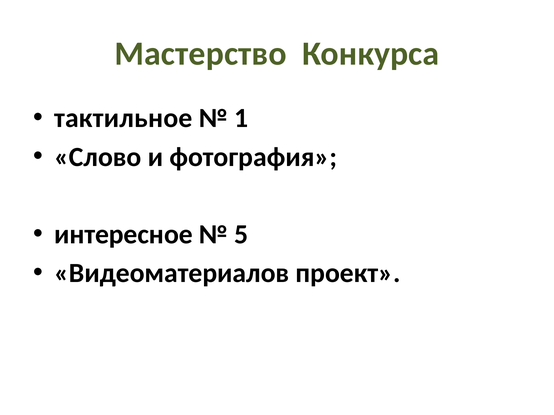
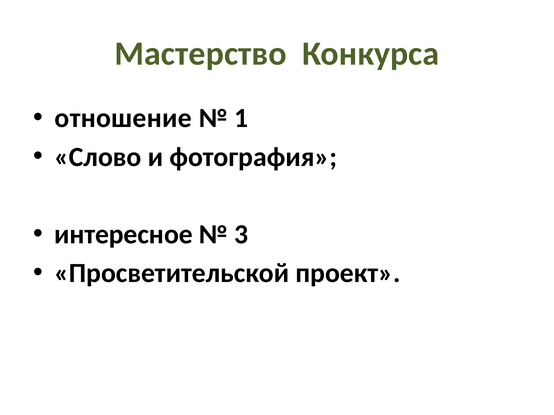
тактильное: тактильное -> отношение (123, 118)
5: 5 -> 3 (241, 235)
Видеоматериалов: Видеоматериалов -> Просветительской (172, 273)
